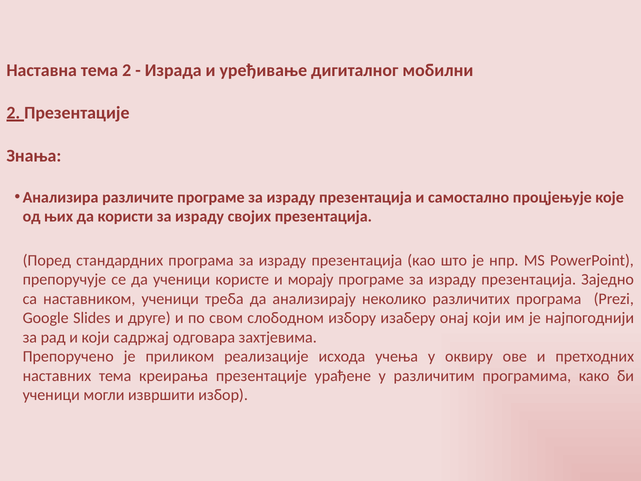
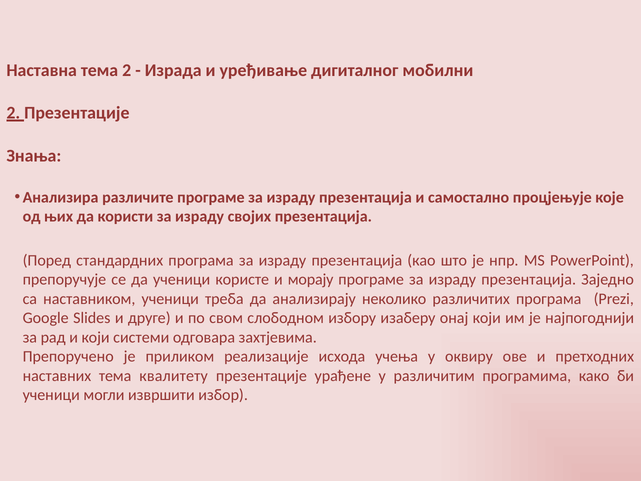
садржај: садржај -> системи (141, 337)
креирања: креирања -> квалитету (174, 376)
